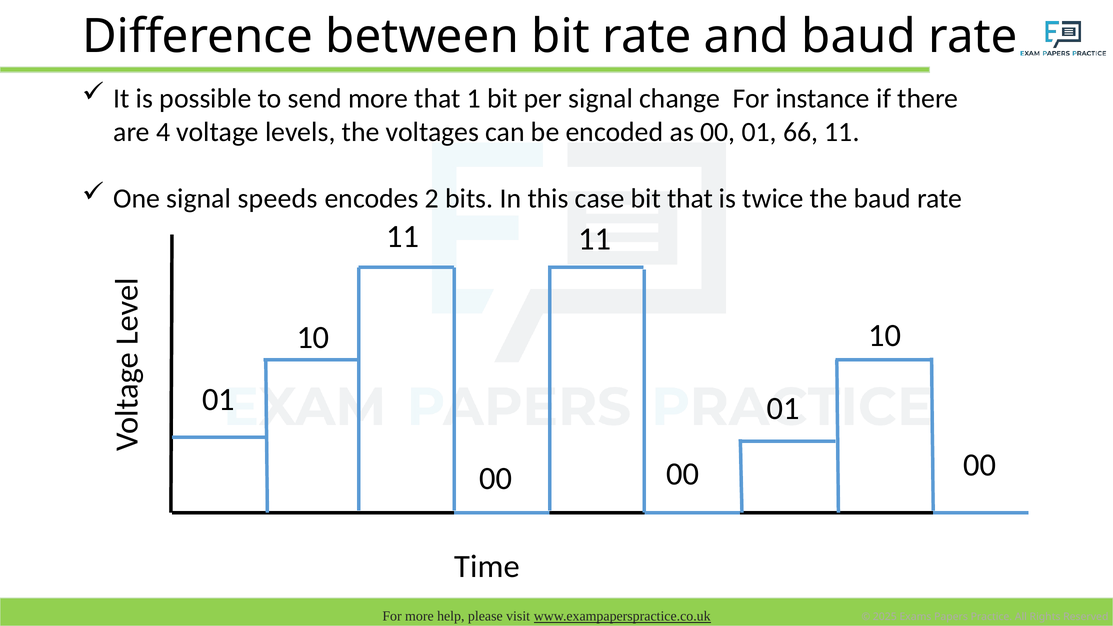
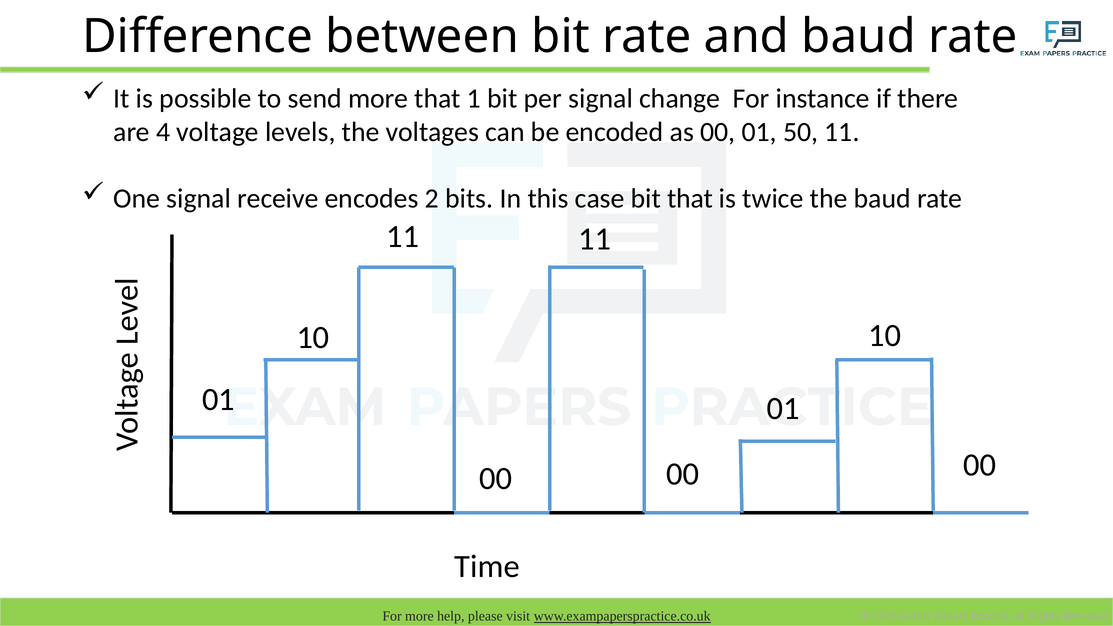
66: 66 -> 50 (801, 132)
speeds: speeds -> receive (278, 199)
